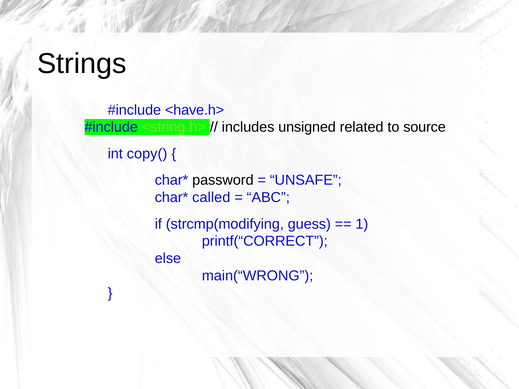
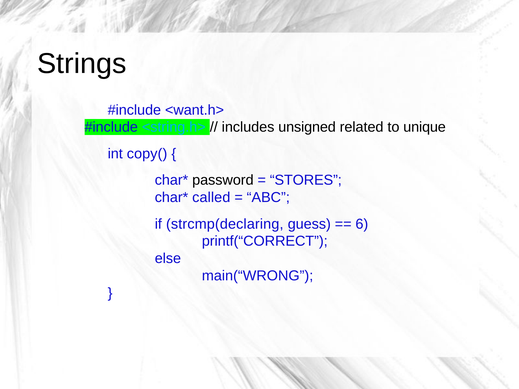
<have.h>: <have.h> -> <want.h> (195, 110)
<string.h> colour: light green -> light blue (174, 127)
source: source -> unique (425, 127)
UNSAFE: UNSAFE -> STORES (306, 180)
strcmp(modifying: strcmp(modifying -> strcmp(declaring (225, 224)
1: 1 -> 6 (362, 224)
